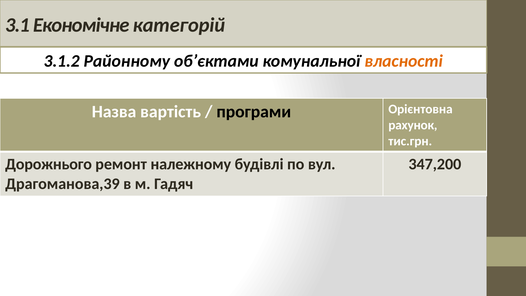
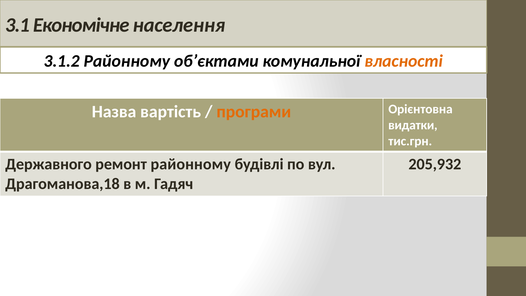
категорій: категорій -> населення (179, 25)
програми colour: black -> orange (254, 112)
рахунок: рахунок -> видатки (413, 125)
Дорожнього: Дорожнього -> Державного (49, 164)
ремонт належному: належному -> районному (191, 164)
347,200: 347,200 -> 205,932 (435, 164)
Драгоманова,39: Драгоманова,39 -> Драгоманова,18 (62, 184)
